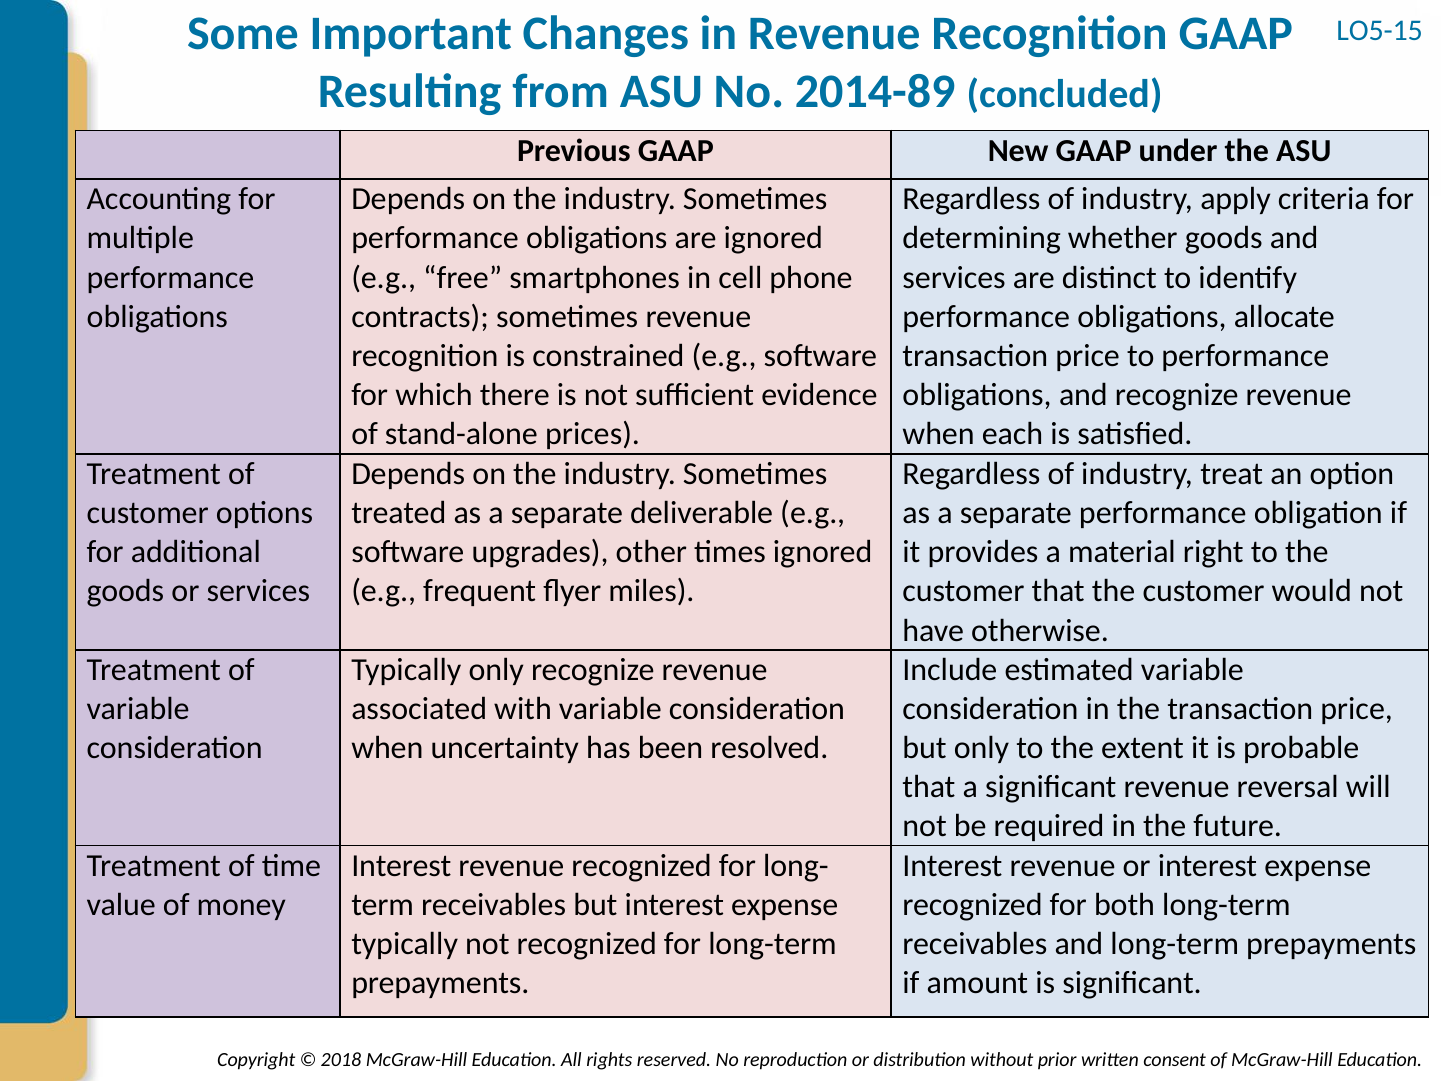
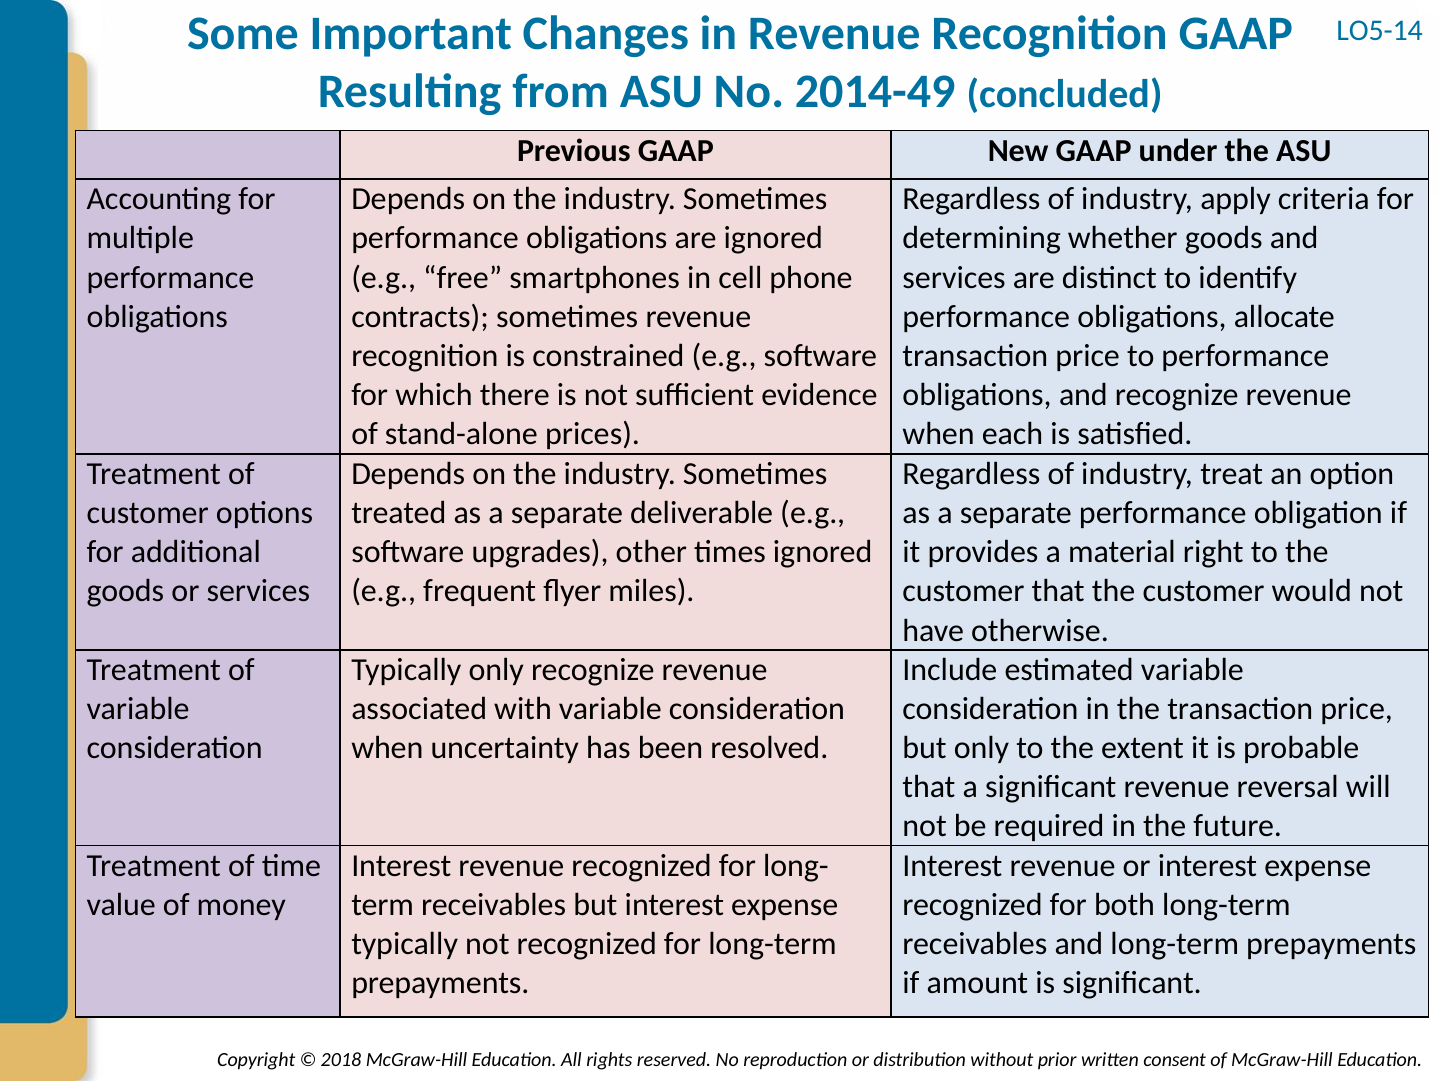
LO5-15: LO5-15 -> LO5-14 (1380, 30)
2014-89: 2014-89 -> 2014-49 (875, 91)
